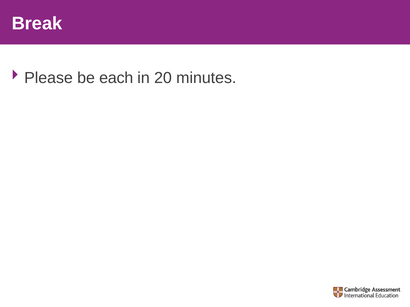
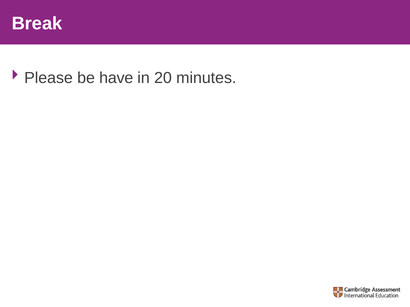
each: each -> have (116, 78)
